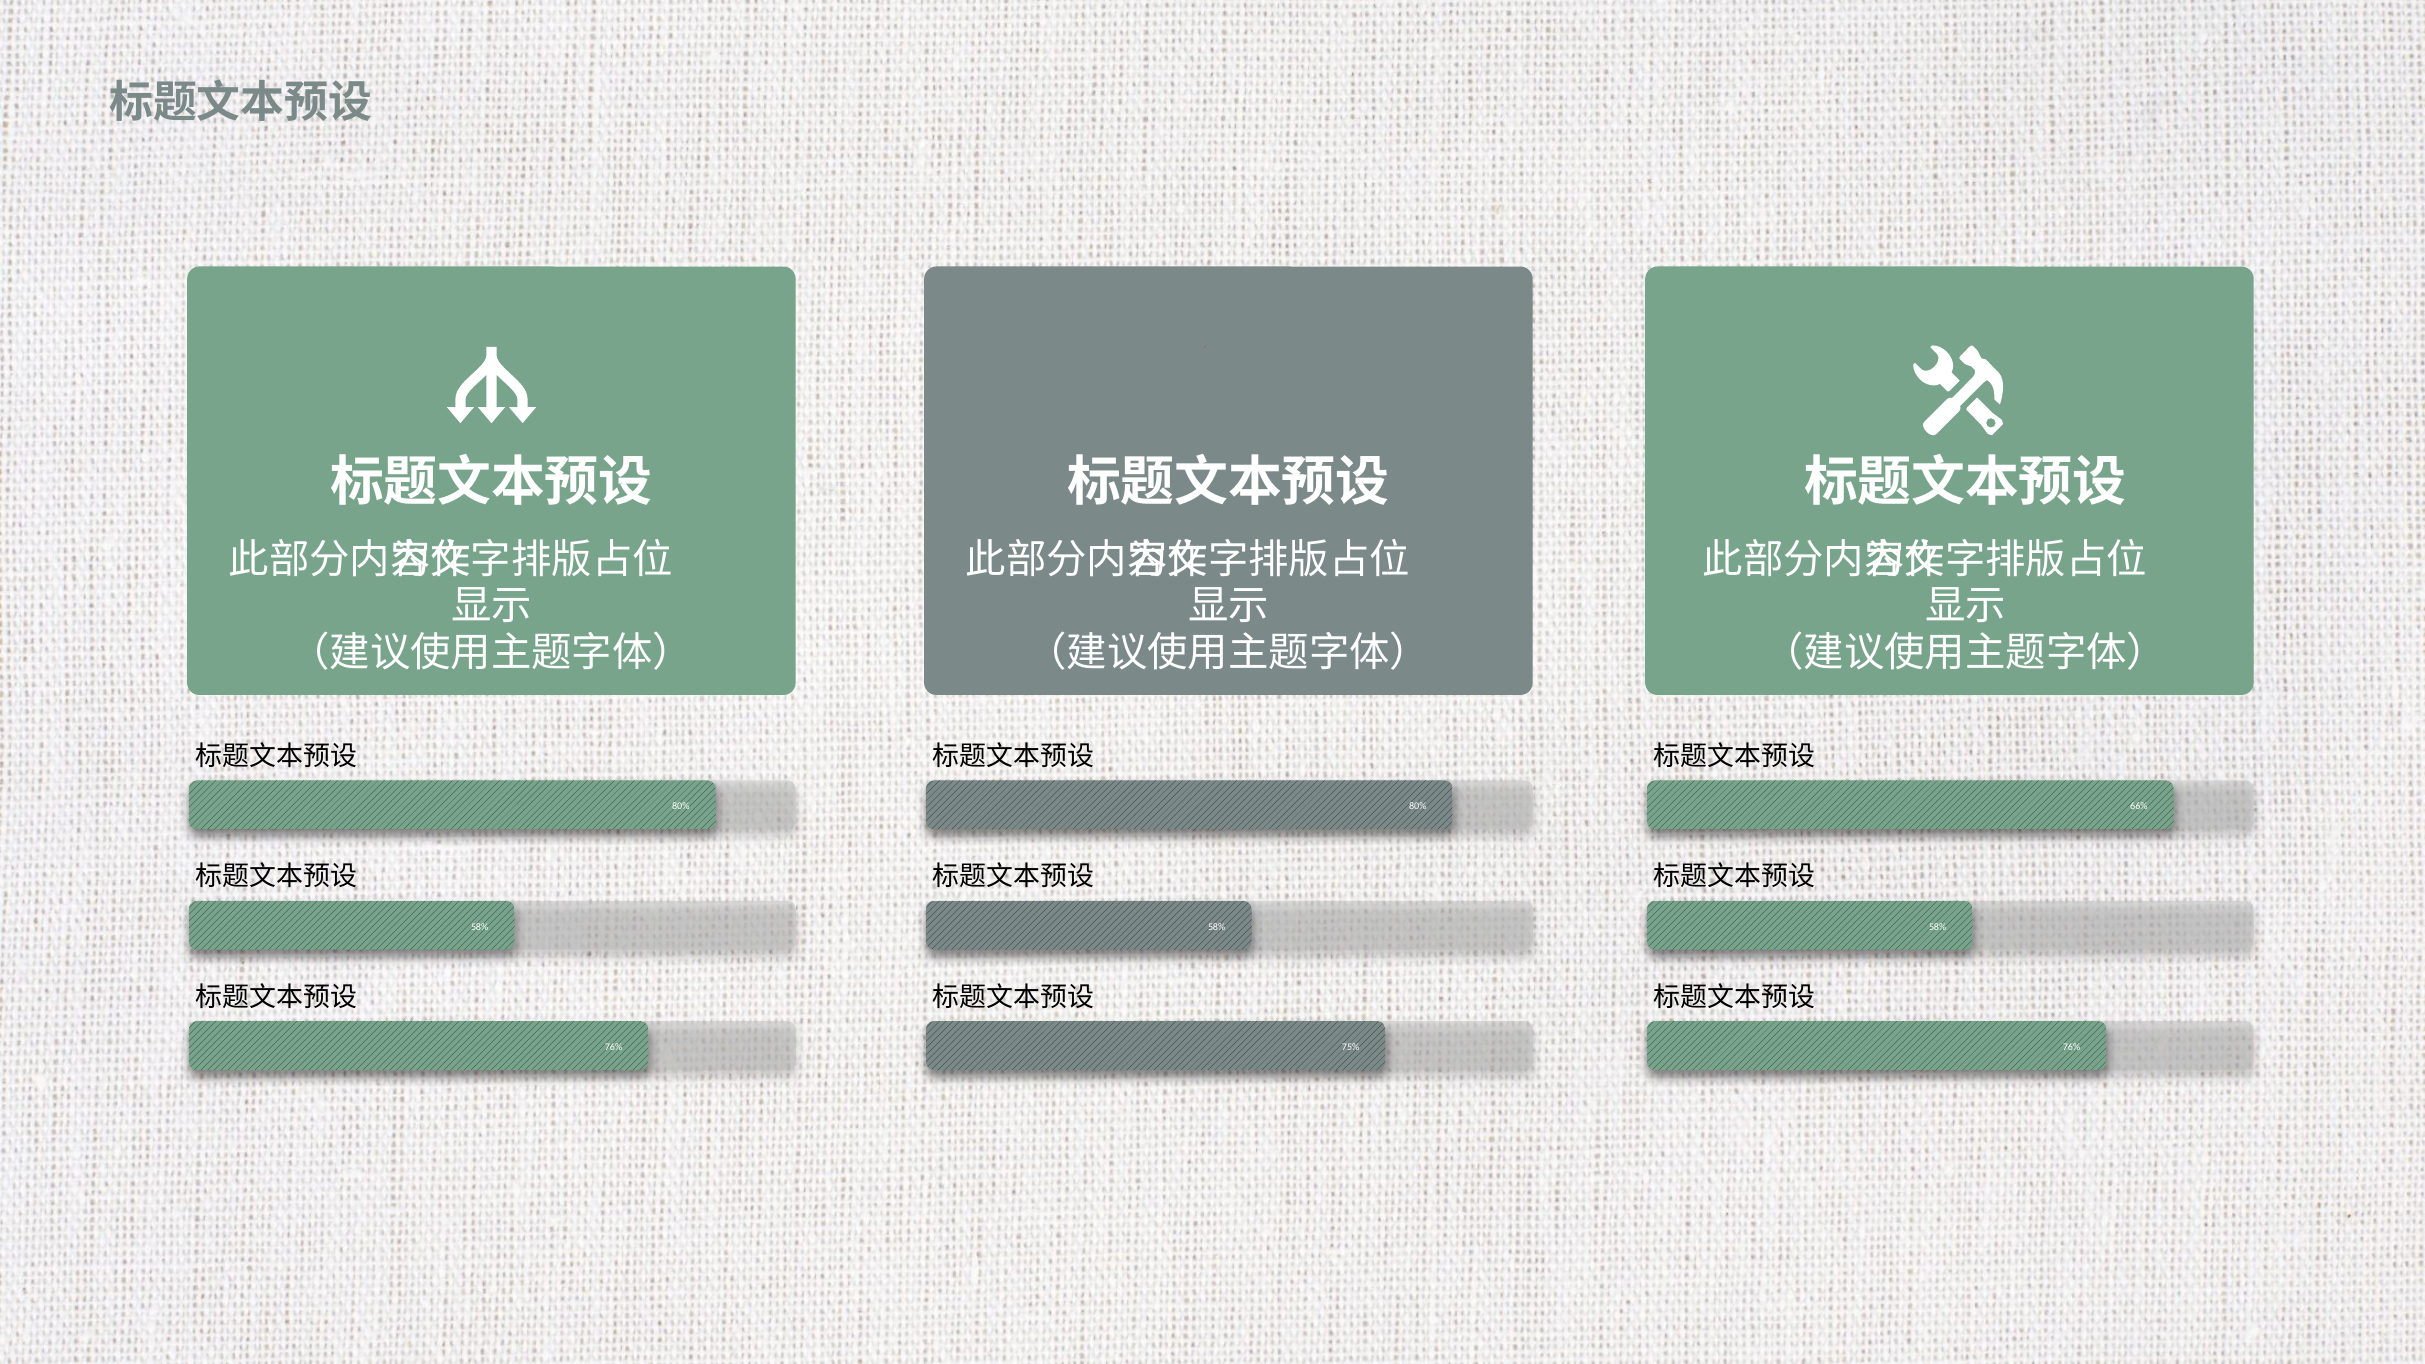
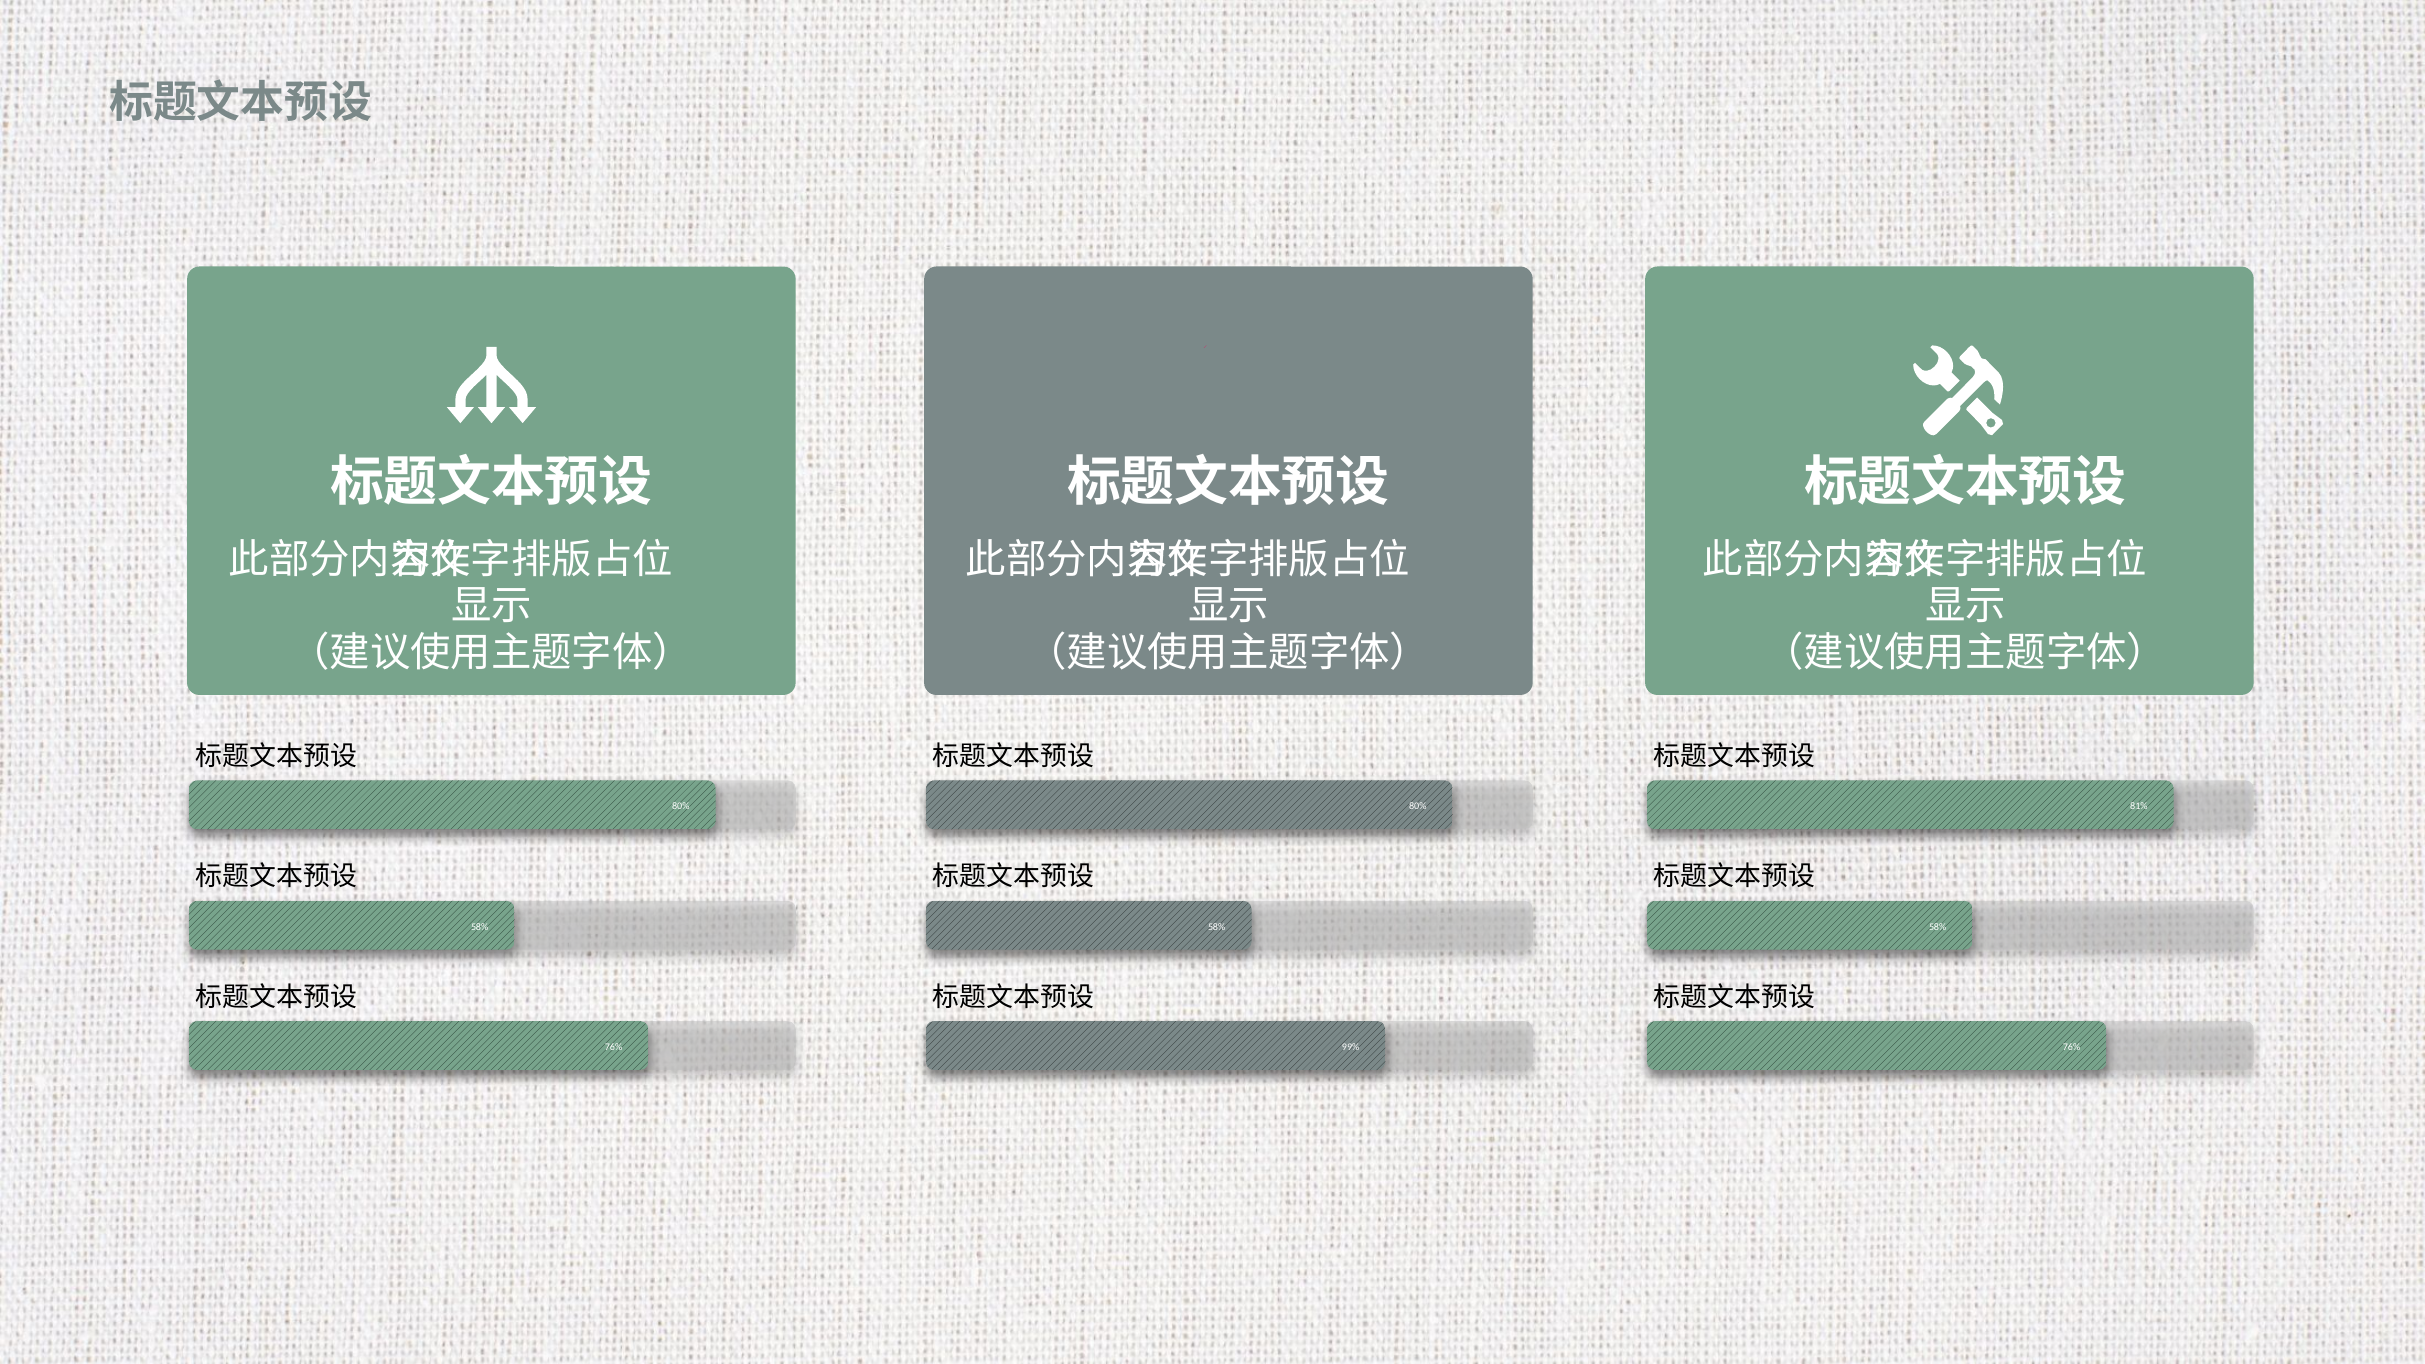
66%: 66% -> 81% (2139, 806)
75%: 75% -> 99% (1351, 1047)
